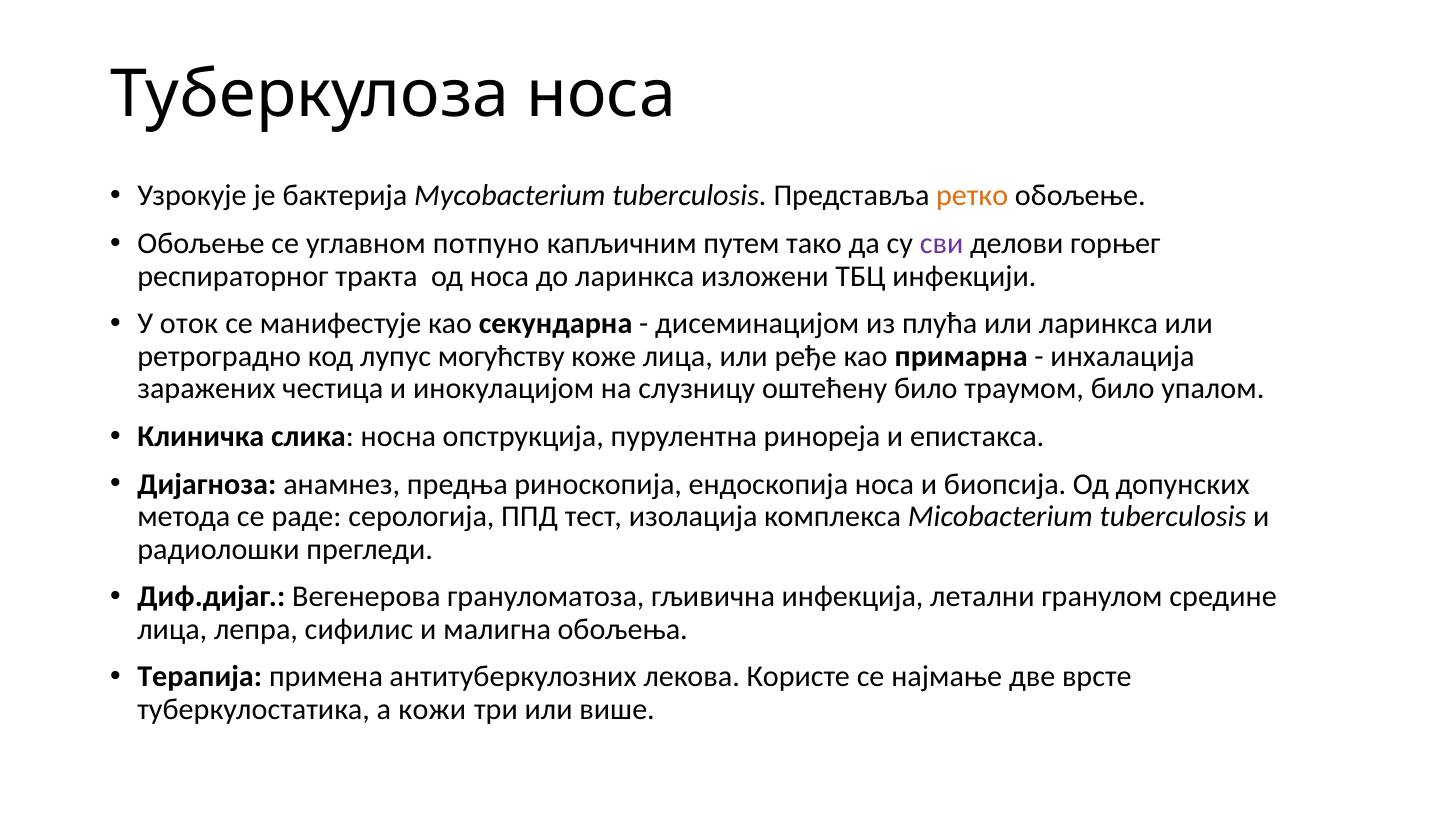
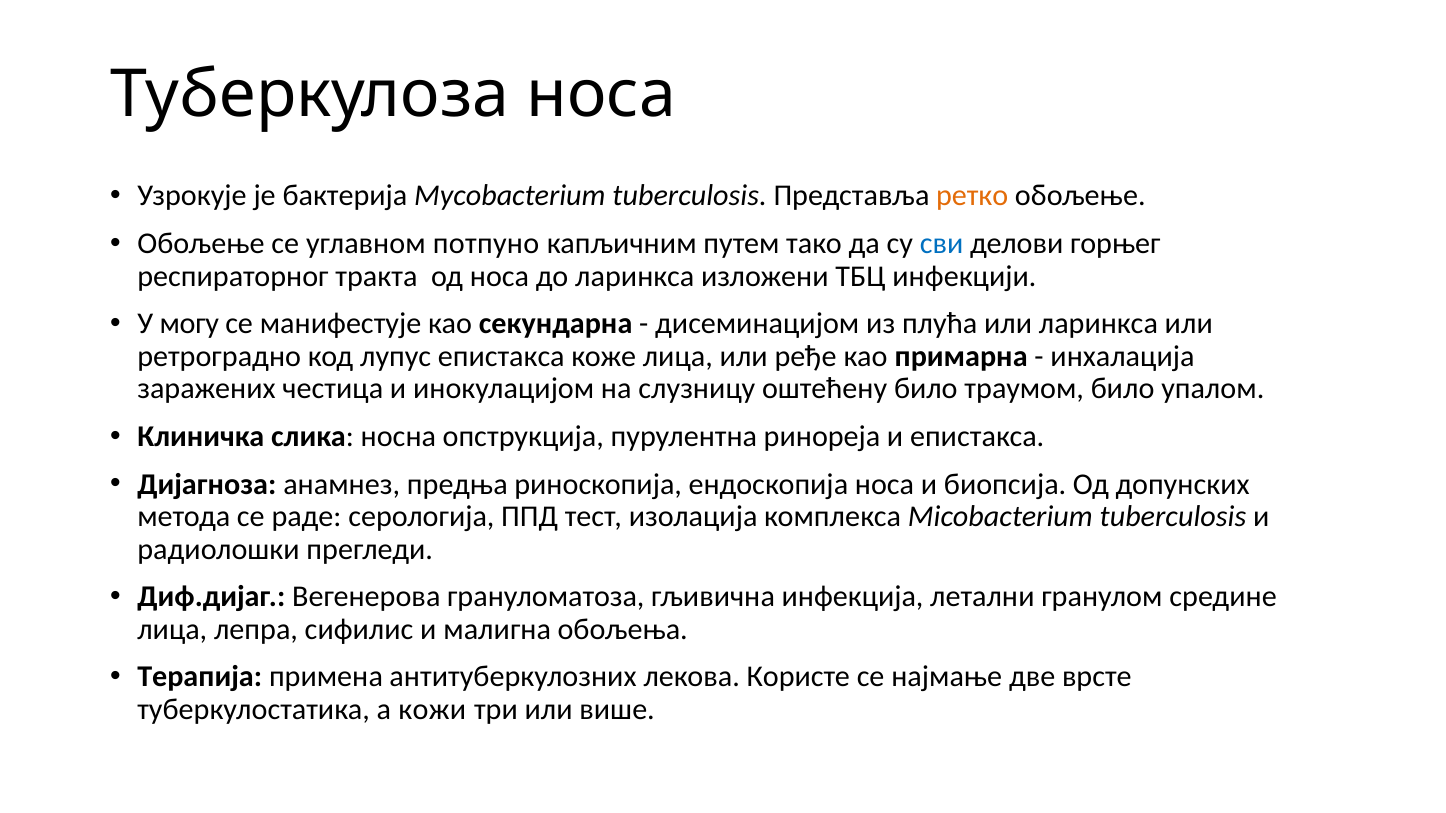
сви colour: purple -> blue (942, 244)
оток: оток -> могу (189, 324)
лупус могућству: могућству -> епистакса (501, 356)
